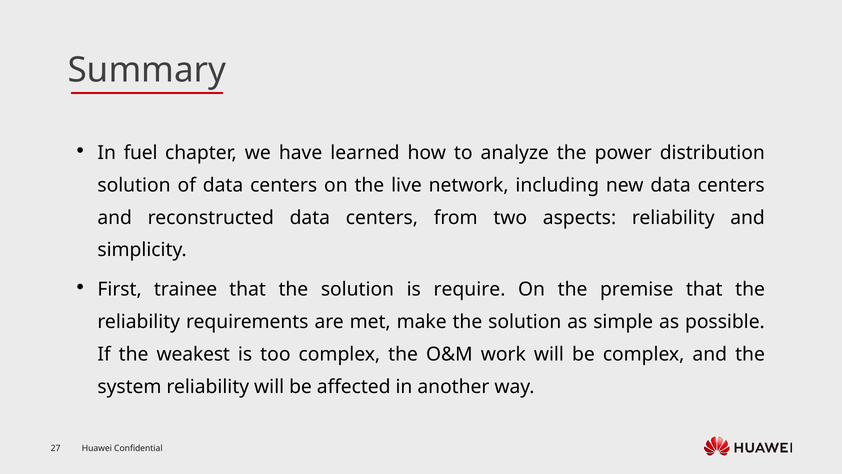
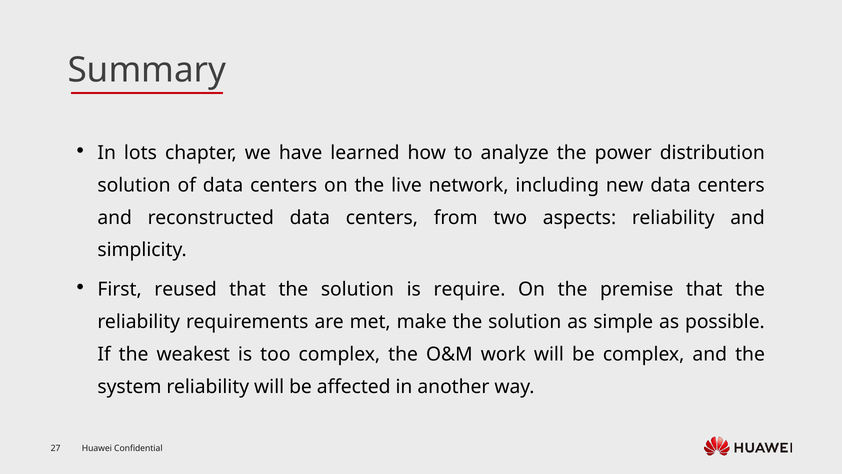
fuel: fuel -> lots (140, 153)
trainee: trainee -> reused (186, 289)
